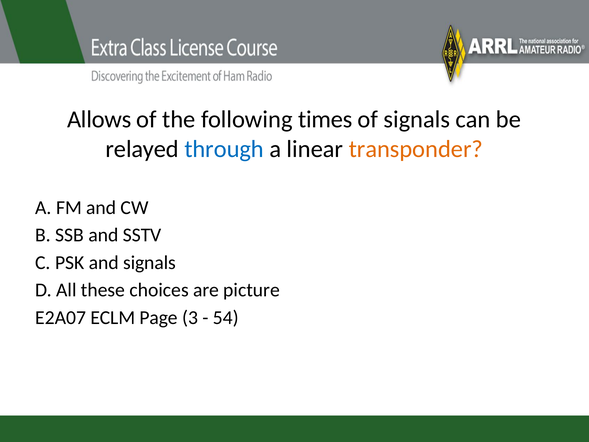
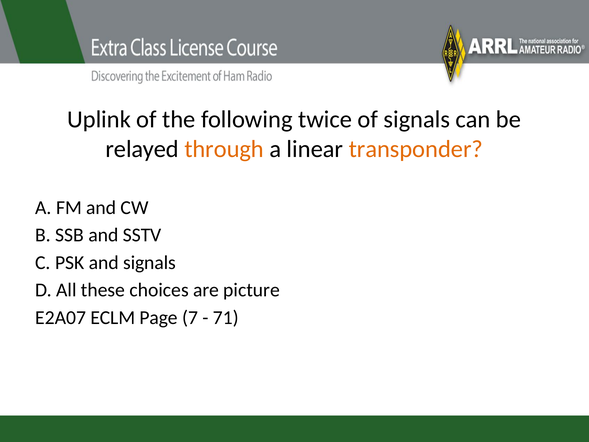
Allows: Allows -> Uplink (99, 119)
times: times -> twice (325, 119)
through colour: blue -> orange (224, 149)
3: 3 -> 7 (190, 317)
54: 54 -> 71 (226, 317)
